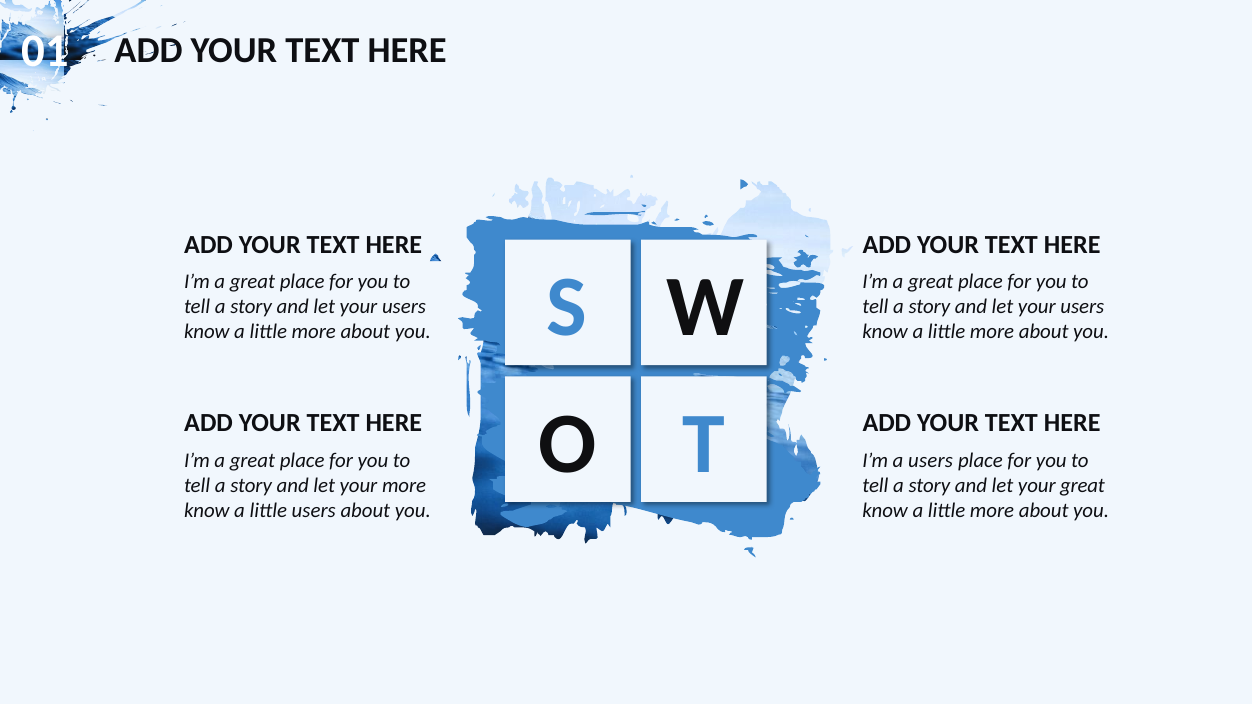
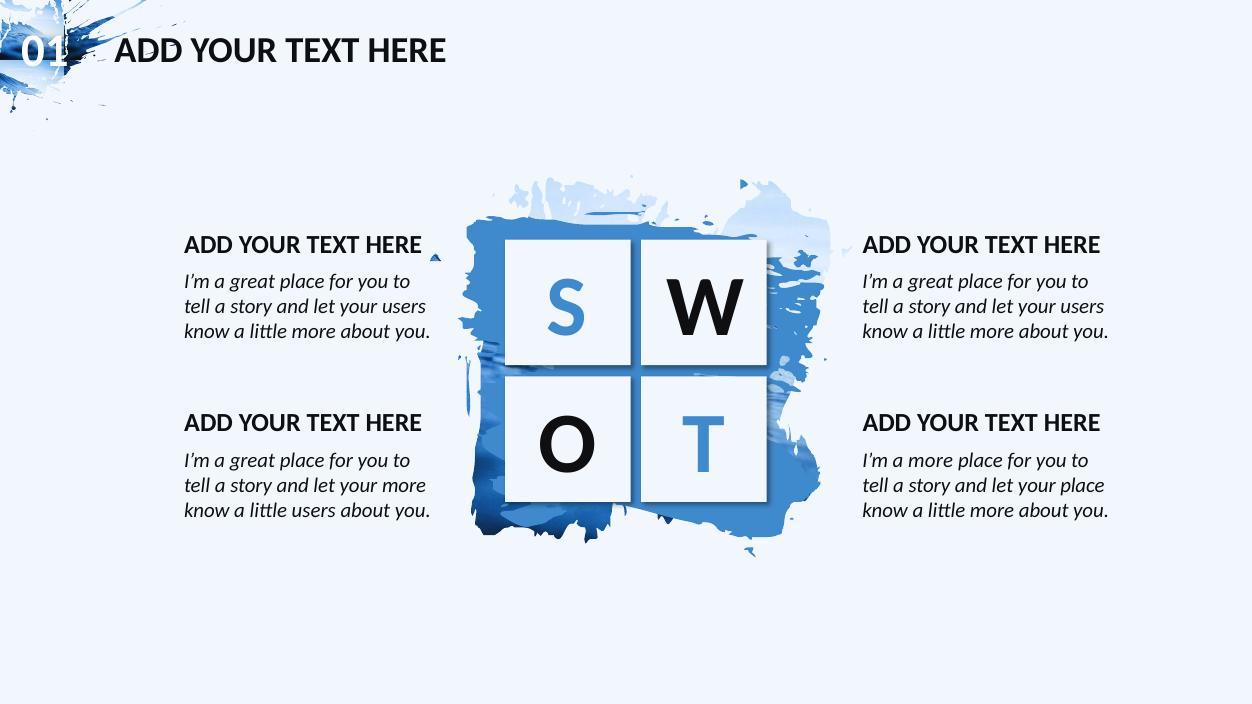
a users: users -> more (931, 461)
your great: great -> place (1082, 486)
